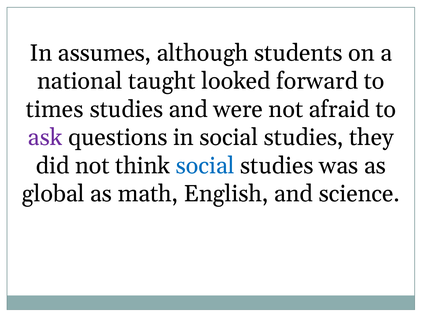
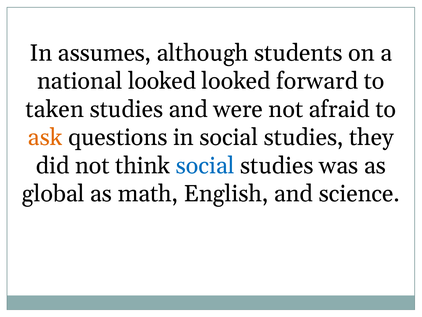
national taught: taught -> looked (162, 81)
times: times -> taken (55, 109)
ask colour: purple -> orange (45, 137)
